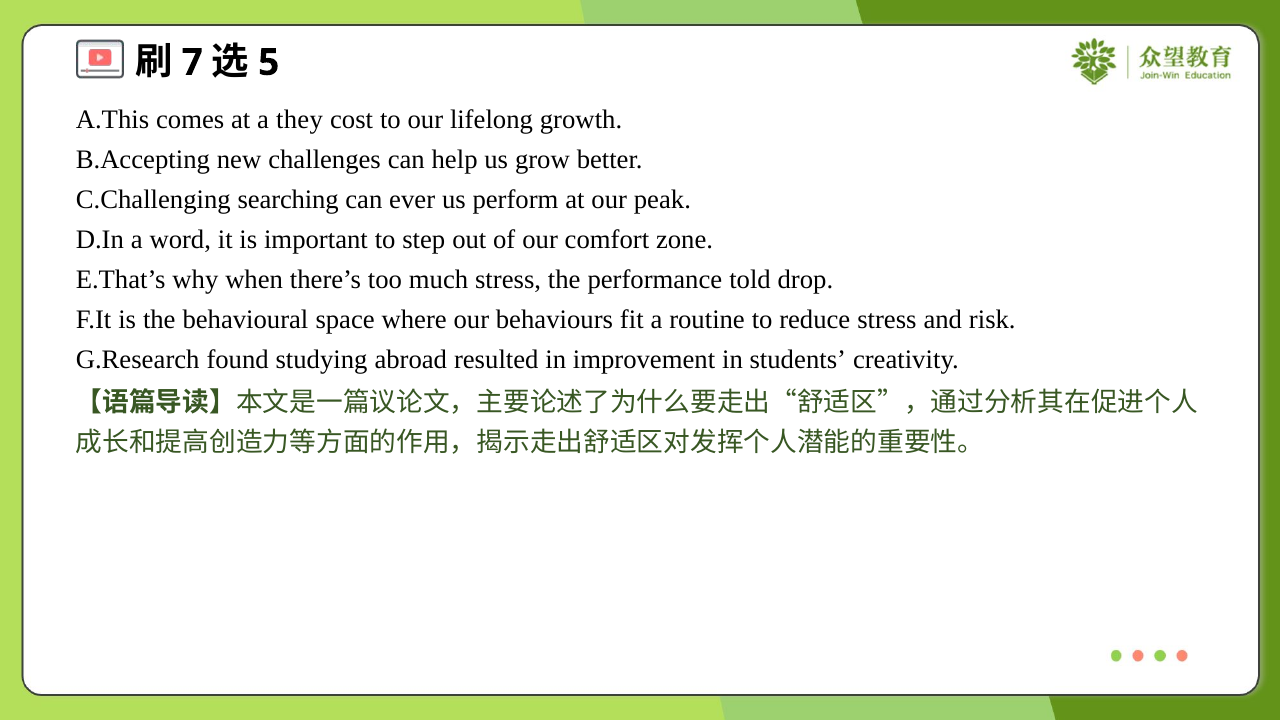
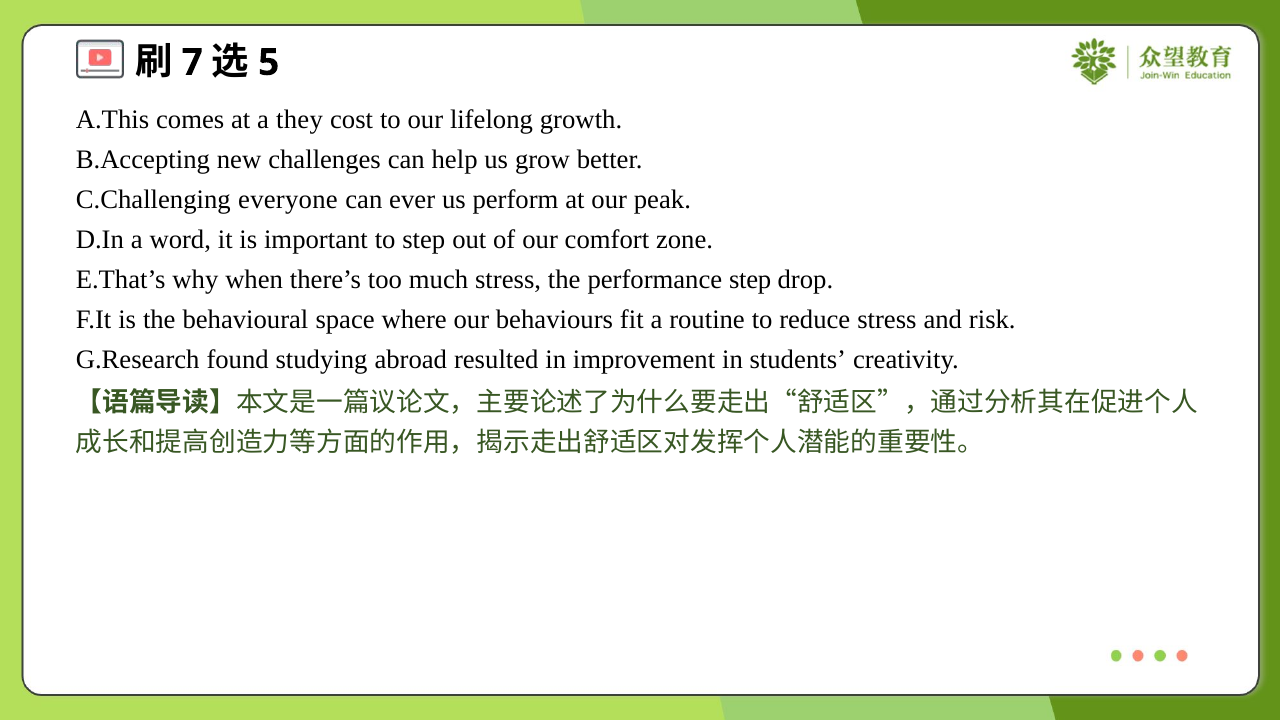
searching: searching -> everyone (288, 200)
performance told: told -> step (750, 280)
